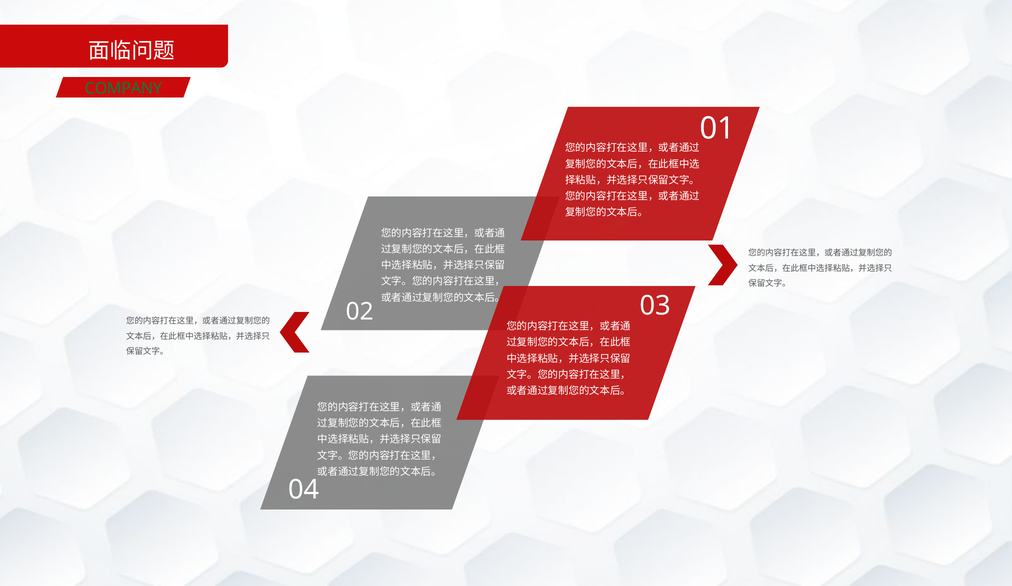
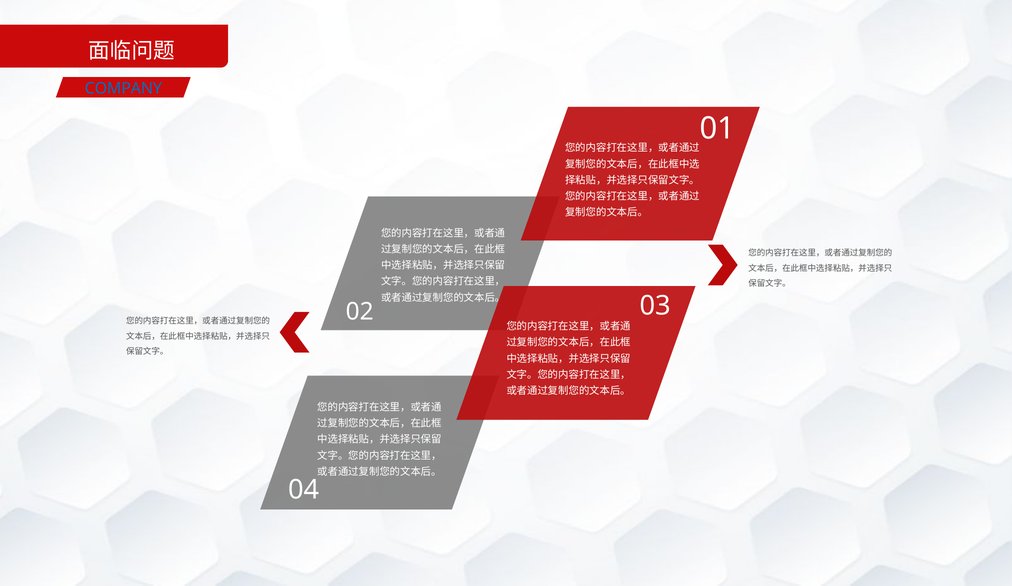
COMPANY colour: green -> blue (123, 88)
